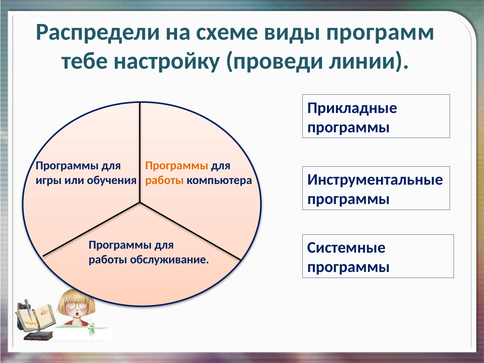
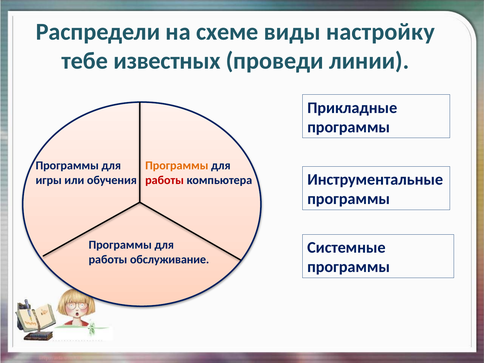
программ: программ -> настройку (380, 32)
настройку: настройку -> известных (167, 61)
работы colour: orange -> red (165, 180)
